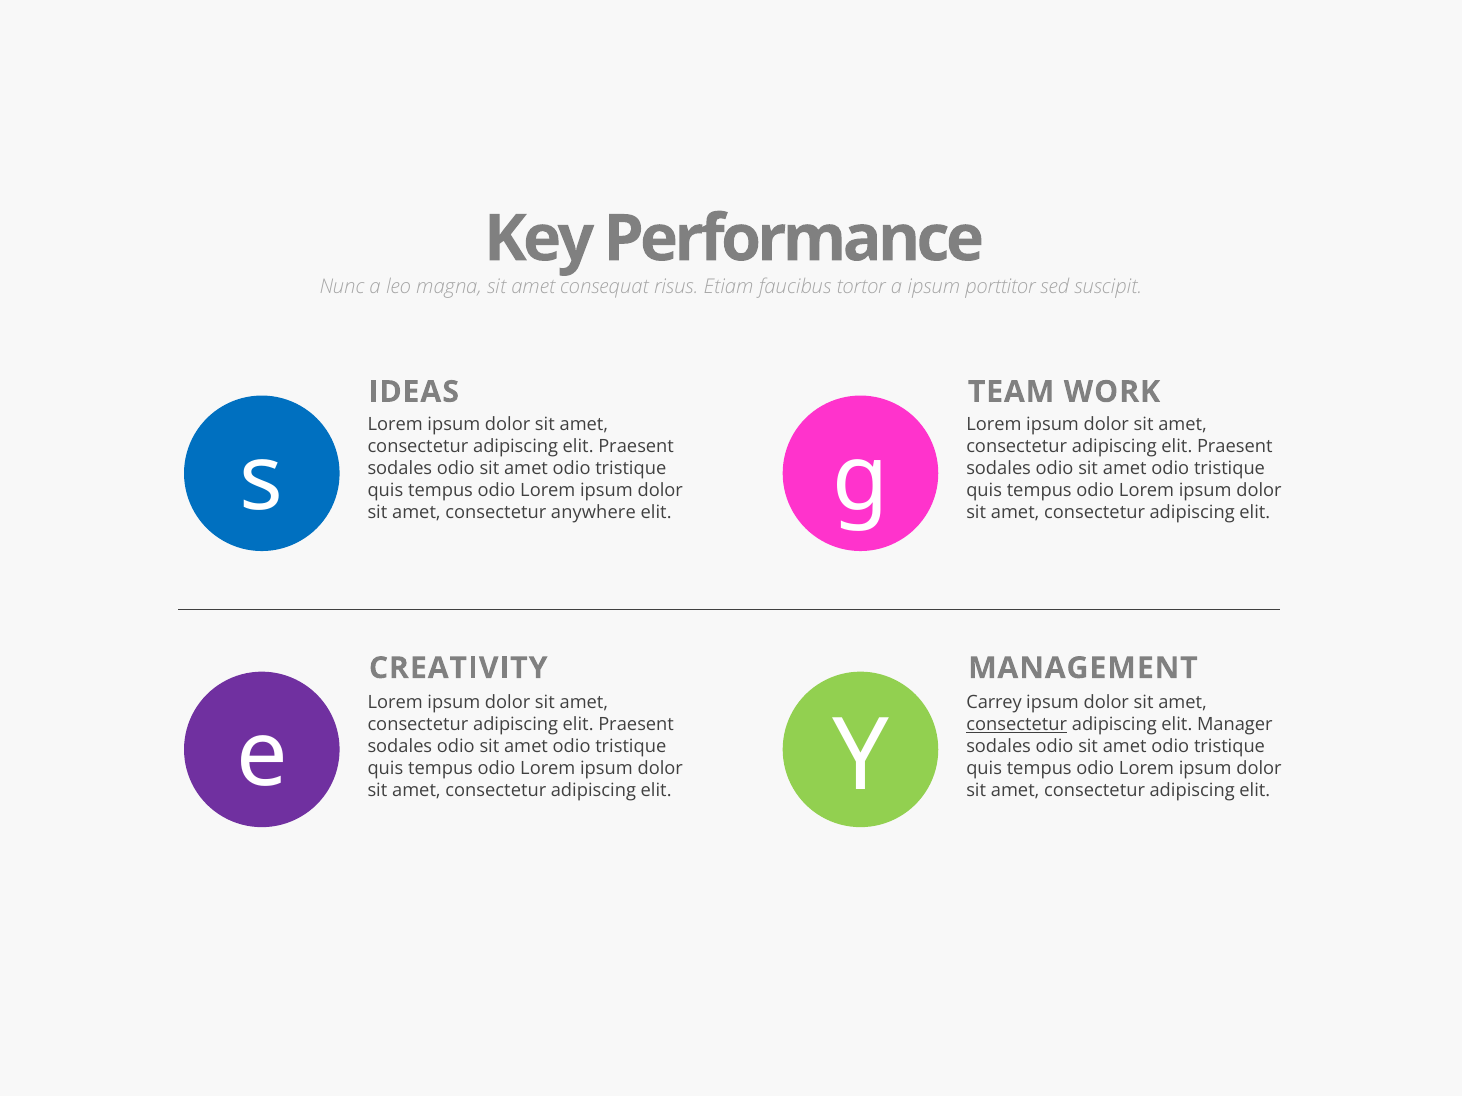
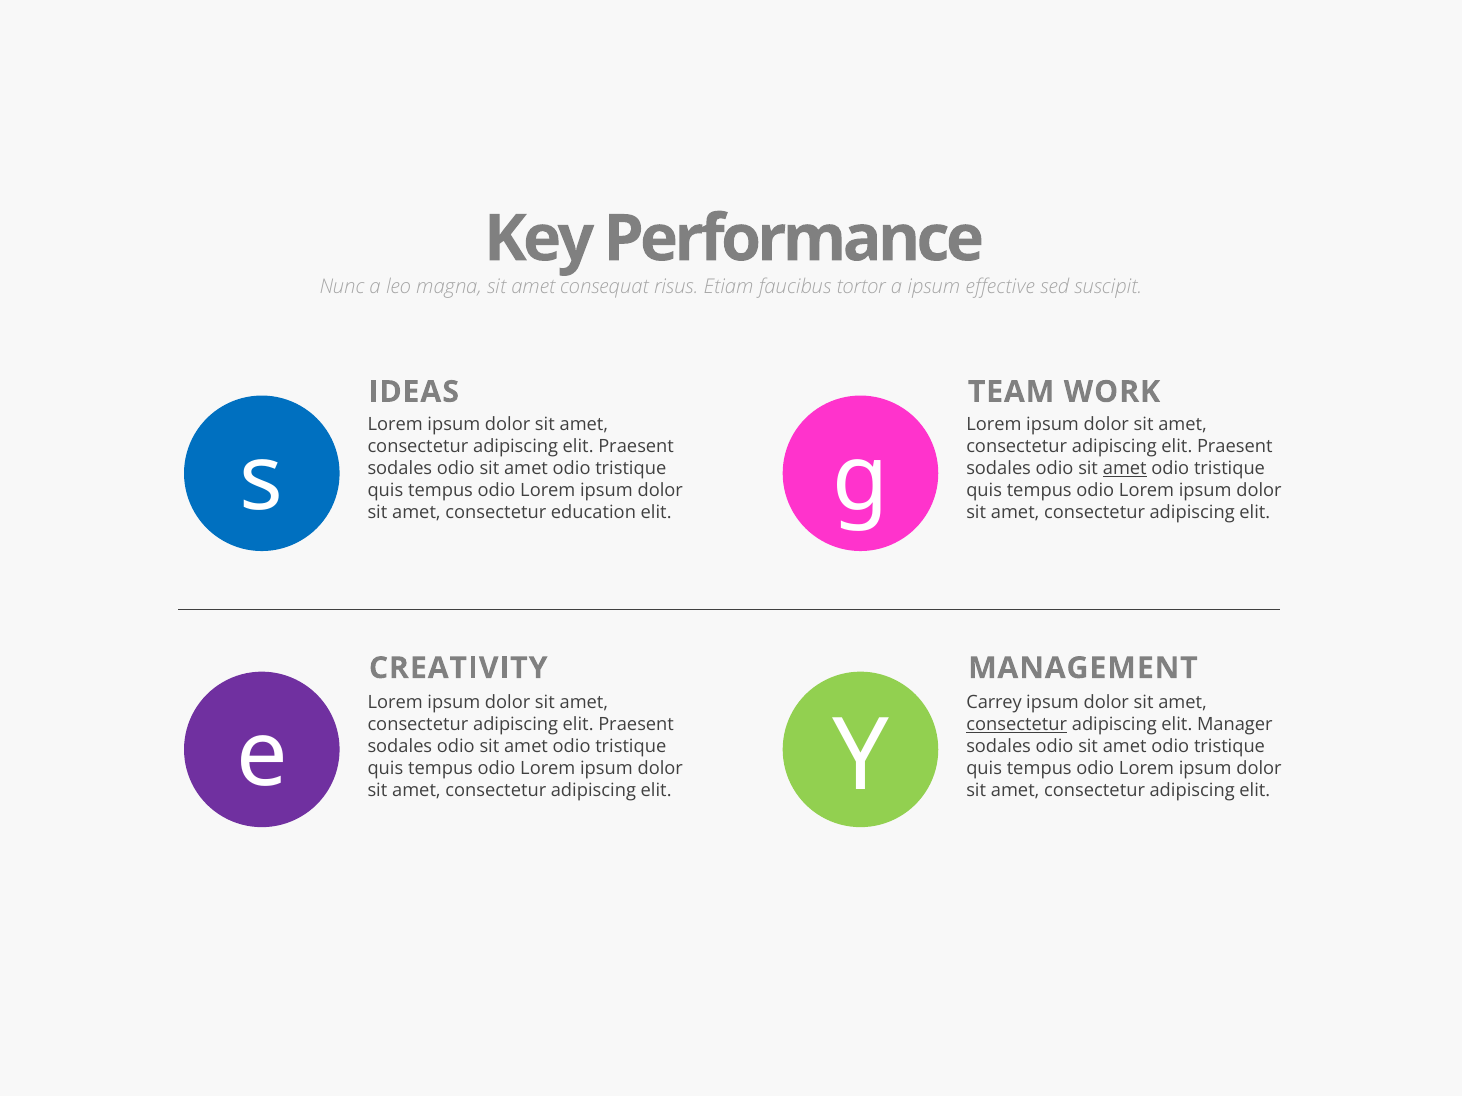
porttitor: porttitor -> effective (1000, 287)
amet underline: none -> present (1125, 469)
anywhere: anywhere -> education (593, 513)
